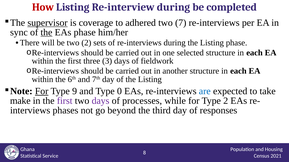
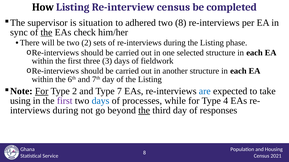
How colour: red -> black (43, 7)
Re-interview during: during -> census (174, 7)
supervisor underline: present -> none (48, 23)
coverage: coverage -> situation (96, 23)
two 7: 7 -> 8 (181, 23)
EAs phase: phase -> check (85, 32)
Type 9: 9 -> 2 (75, 92)
0: 0 -> 7 (119, 92)
make: make -> using (20, 101)
days colour: purple -> blue (101, 101)
Type 2: 2 -> 4 (226, 101)
phases: phases -> during (65, 111)
the underline: none -> present (144, 111)
